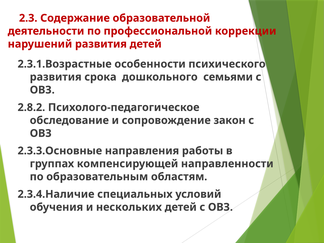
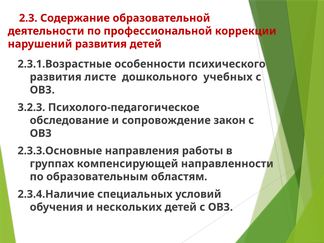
срока: срока -> листе (100, 77)
семьями: семьями -> учебных (228, 77)
2.8.2: 2.8.2 -> 3.2.3 (31, 107)
